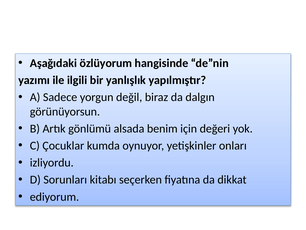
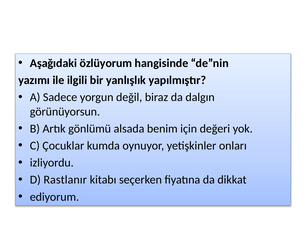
Sorunları: Sorunları -> Rastlanır (65, 179)
